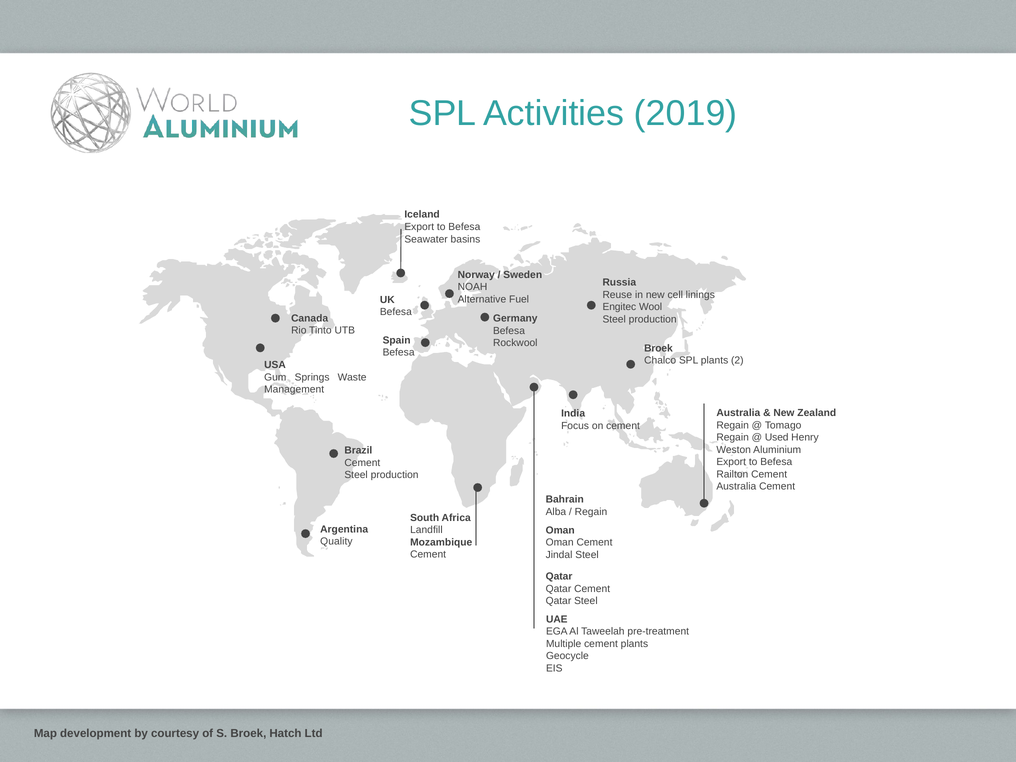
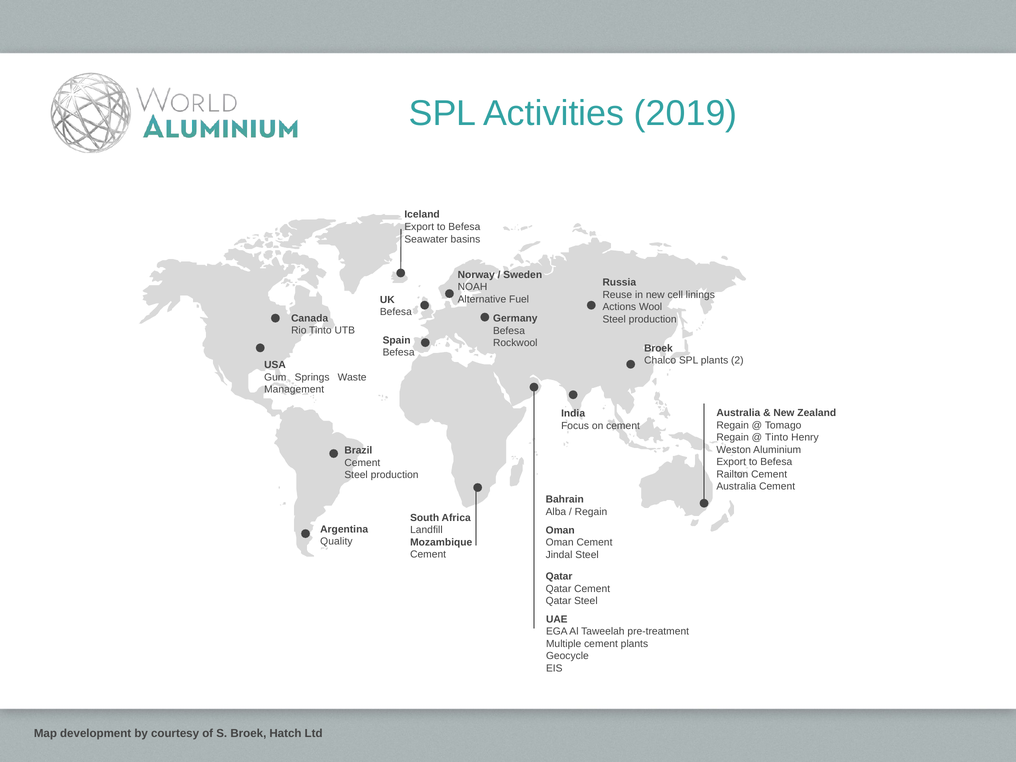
Engitec: Engitec -> Actions (619, 307)
Used: Used -> Tinto (777, 437)
